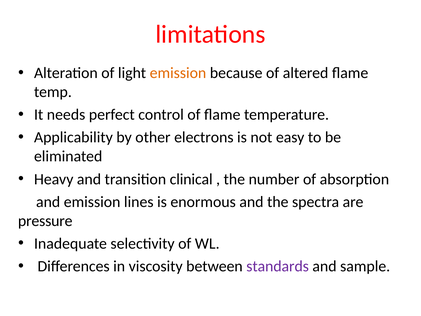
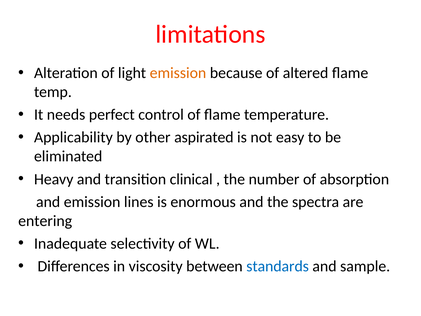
electrons: electrons -> aspirated (204, 137)
pressure: pressure -> entering (45, 221)
standards colour: purple -> blue (278, 266)
